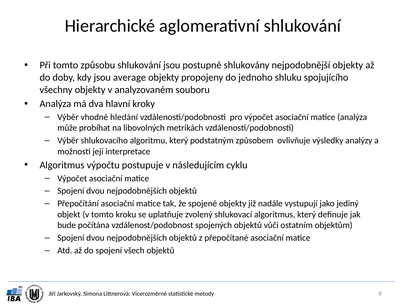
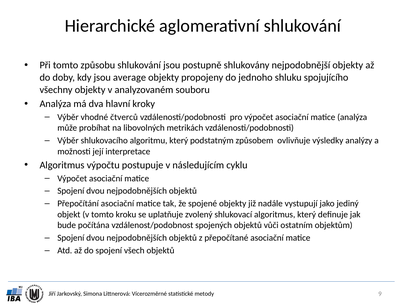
hledání: hledání -> čtverců (124, 117)
